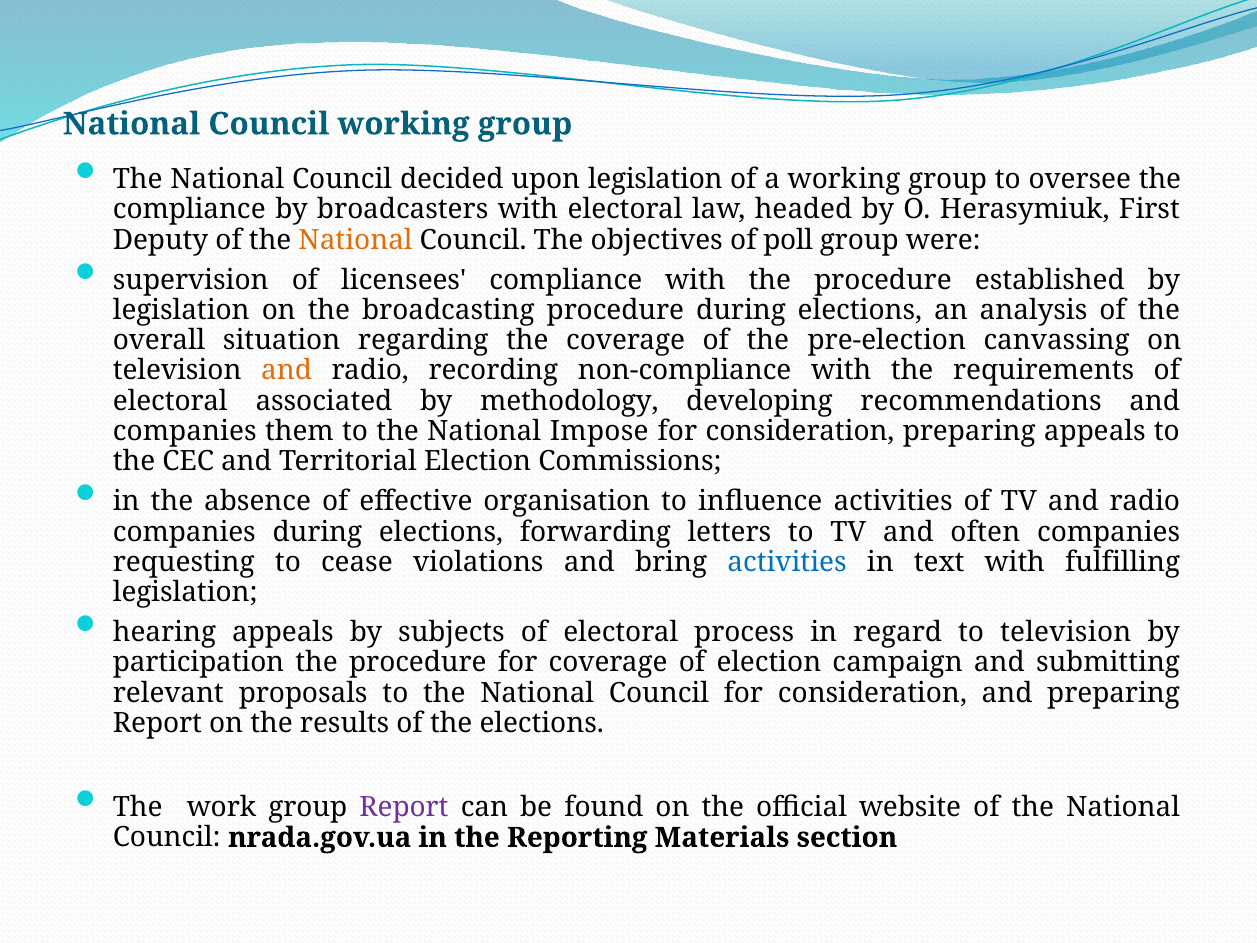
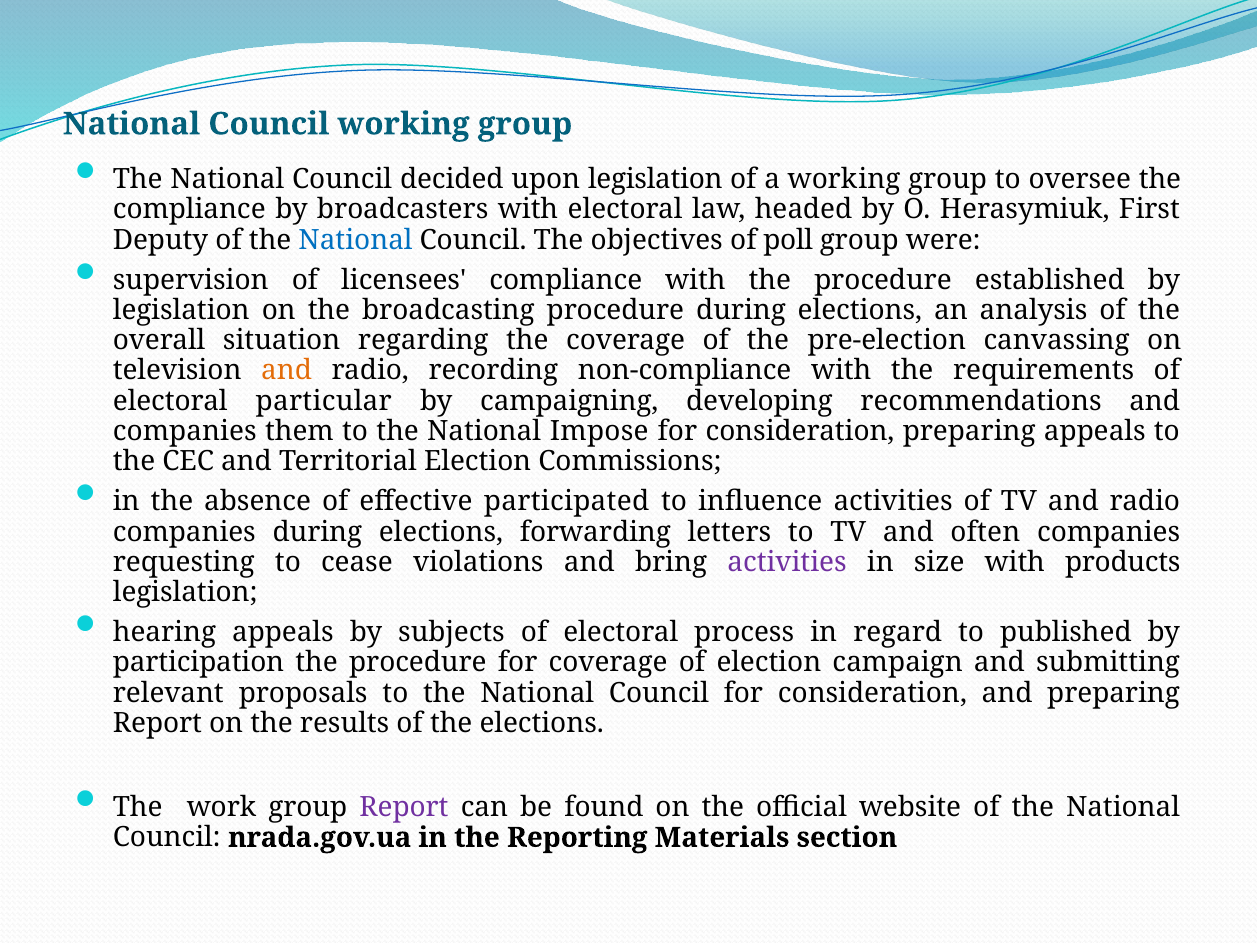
National colour: orange -> blue (356, 240)
associated: associated -> particular (324, 401)
methodology: methodology -> campaigning (569, 401)
organisation: organisation -> participated (567, 502)
activities colour: blue -> purple (787, 562)
text: text -> size (939, 562)
fulfilling: fulfilling -> products (1123, 562)
to television: television -> published (1066, 632)
